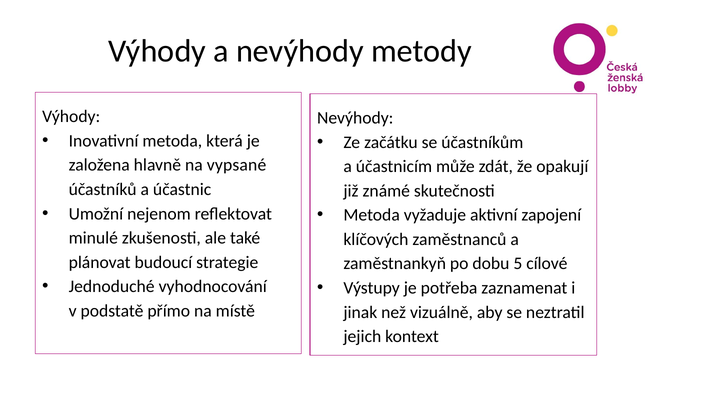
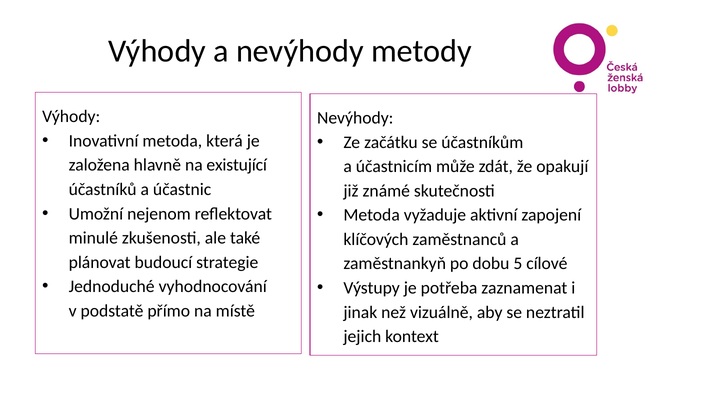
vypsané: vypsané -> existující (237, 165)
